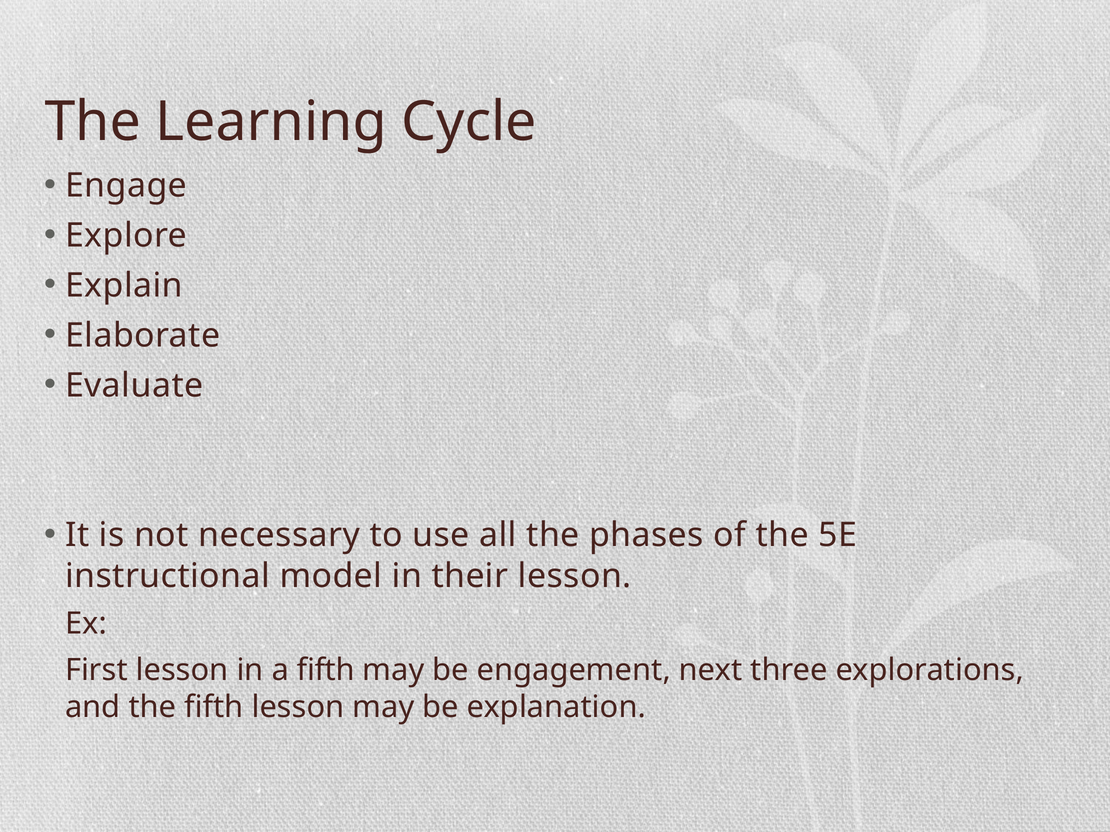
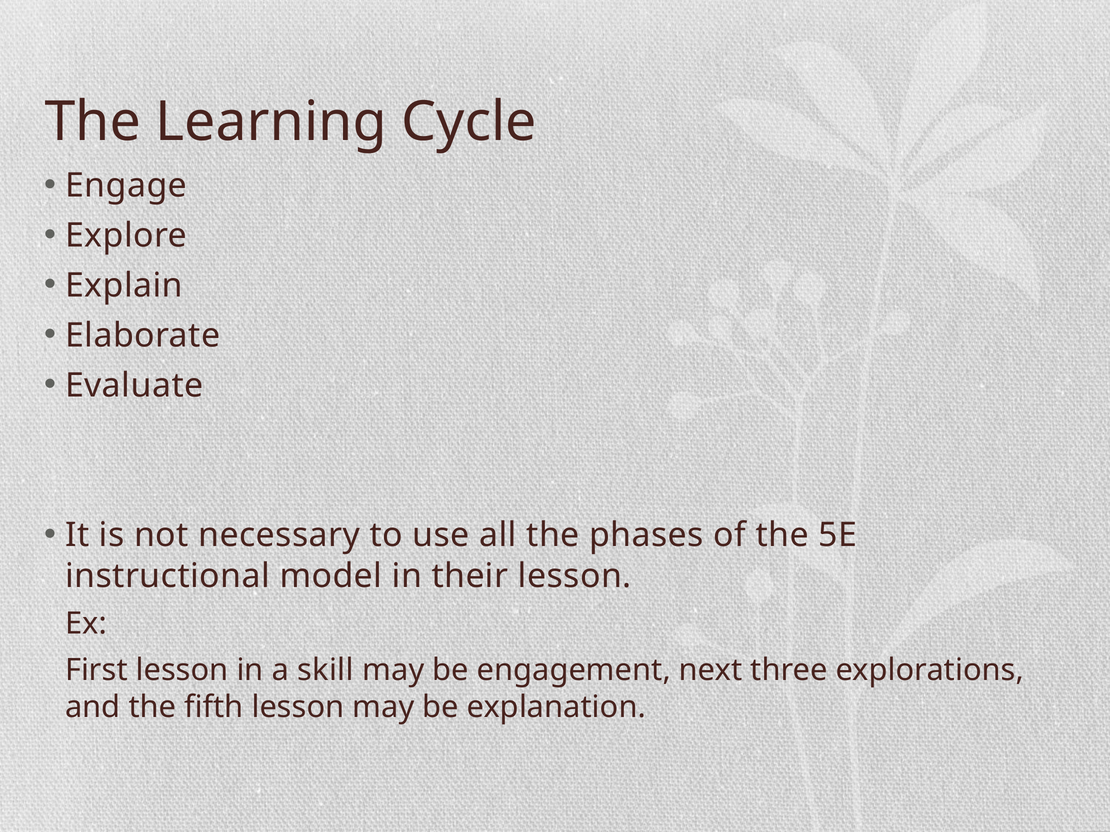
a fifth: fifth -> skill (326, 670)
